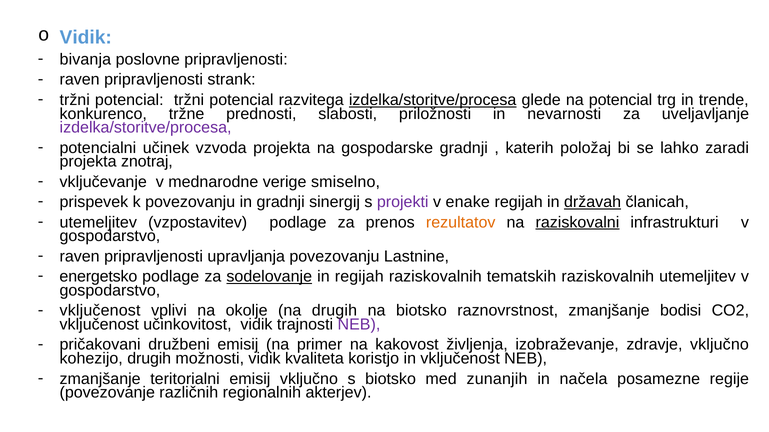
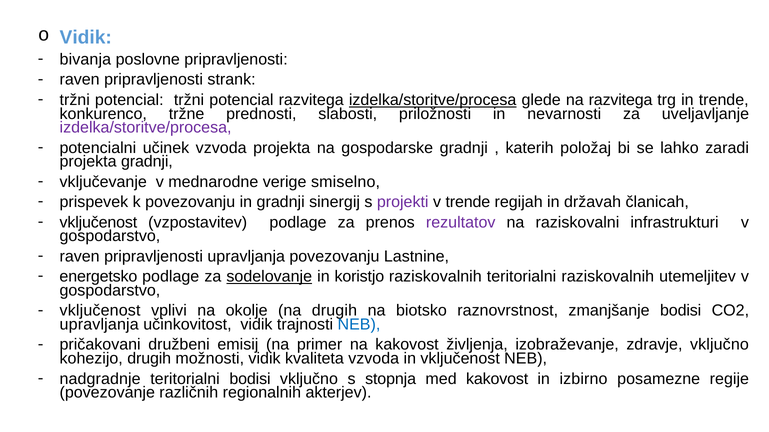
na potencial: potencial -> razvitega (621, 100)
projekta znotraj: znotraj -> gradnji (147, 162)
v enake: enake -> trende (468, 202)
državah underline: present -> none (593, 202)
utemeljitev: utemeljitev -> vključenost (98, 223)
rezultatov colour: orange -> purple (461, 223)
raziskovalni underline: present -> none (577, 223)
in regijah: regijah -> koristjo (359, 277)
raziskovalnih tematskih: tematskih -> teritorialni (522, 277)
vključenost: vključenost -> upravljanja (99, 325)
NEB colour: purple -> blue (359, 325)
kvaliteta koristjo: koristjo -> vzvoda (374, 359)
zmanjšanje: zmanjšanje -> nadgradnje (100, 379)
teritorialni emisij: emisij -> bodisi (250, 379)
s biotsko: biotsko -> stopnja (391, 379)
med zunanjih: zunanjih -> kakovost (497, 379)
načela: načela -> izbirno (584, 379)
